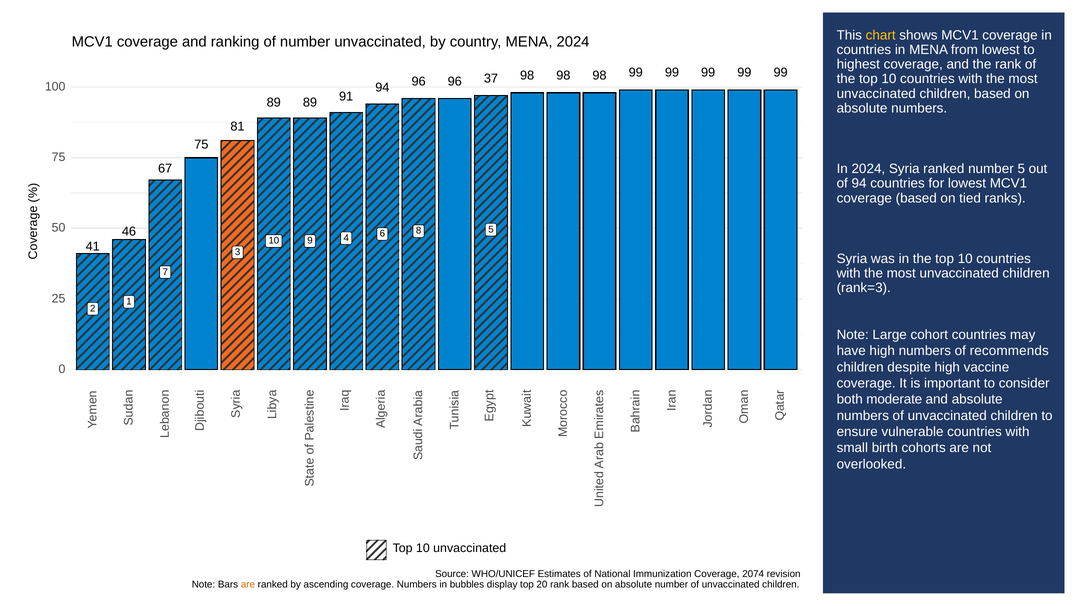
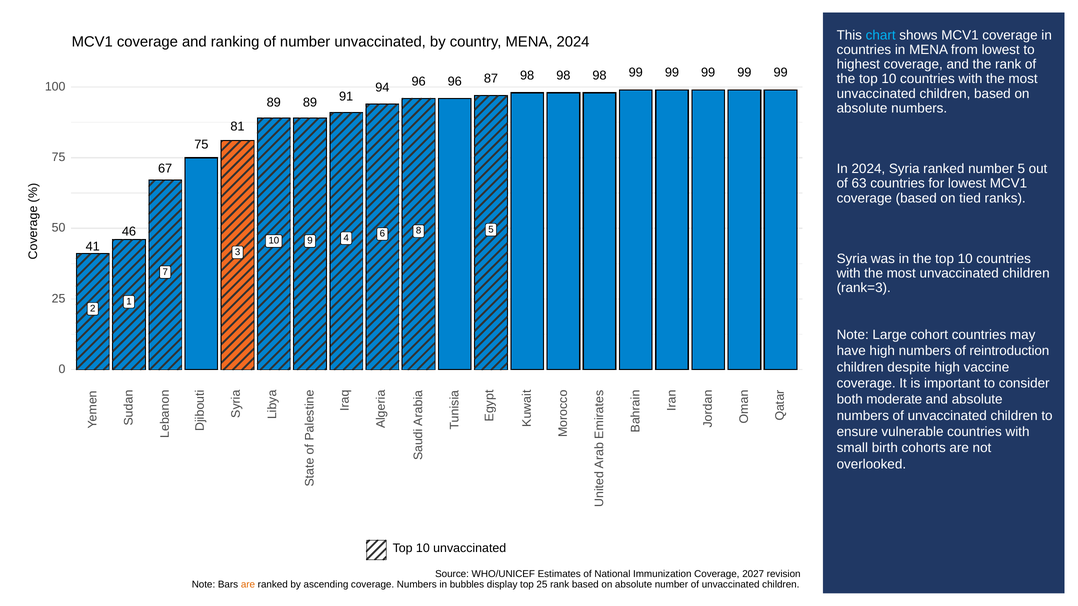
chart colour: yellow -> light blue (881, 35)
37: 37 -> 87 (491, 79)
of 94: 94 -> 63 (859, 184)
recommends: recommends -> reintroduction (1009, 351)
2074: 2074 -> 2027 (753, 574)
top 20: 20 -> 25 (542, 585)
